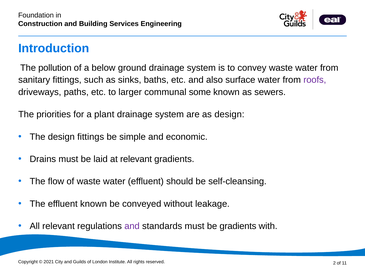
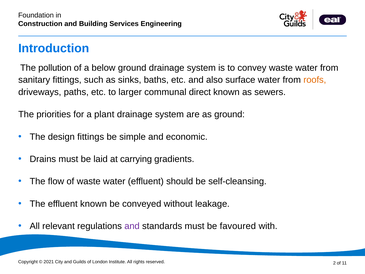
roofs colour: purple -> orange (315, 80)
some: some -> direct (200, 92)
as design: design -> ground (230, 114)
at relevant: relevant -> carrying (136, 159)
be gradients: gradients -> favoured (238, 226)
